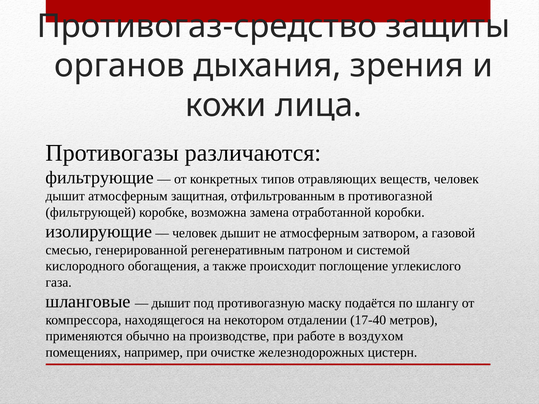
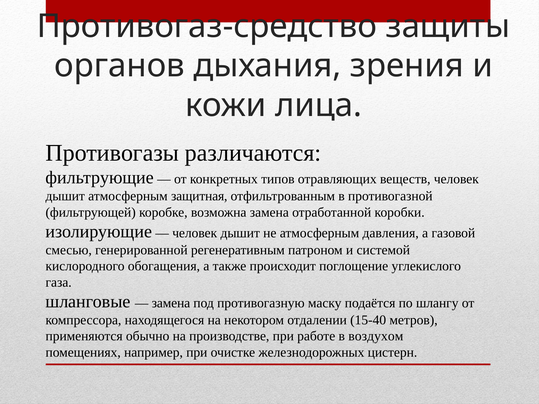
затвором: затвором -> давления (391, 233)
дышит: дышит -> замена (171, 303)
17-40: 17-40 -> 15-40 (368, 320)
